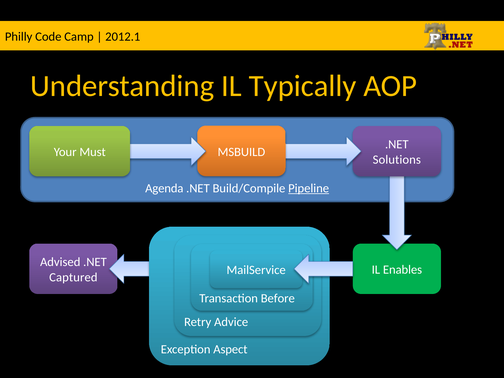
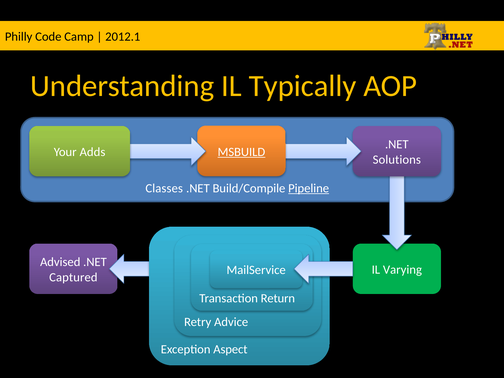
MSBUILD underline: none -> present (241, 152)
Must: Must -> Adds (92, 152)
Agenda: Agenda -> Classes (164, 188)
Enables: Enables -> Varying (402, 270)
Before: Before -> Return (278, 298)
